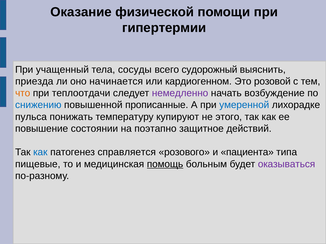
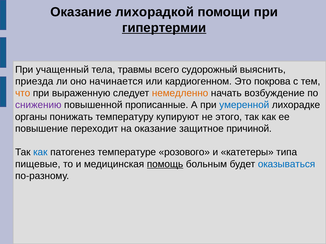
физической: физической -> лихорадкой (155, 12)
гипертермии underline: none -> present (164, 28)
сосуды: сосуды -> травмы (135, 70)
розовой: розовой -> покрова (272, 82)
теплоотдачи: теплоотдачи -> выраженную (81, 93)
немедленно colour: purple -> orange (180, 93)
снижению colour: blue -> purple (38, 105)
пульса: пульса -> органы (31, 117)
состоянии: состоянии -> переходит (94, 129)
на поэтапно: поэтапно -> оказание (155, 129)
действий: действий -> причиной (249, 129)
справляется: справляется -> температуре (127, 153)
пациента: пациента -> катетеры (247, 153)
оказываться colour: purple -> blue (287, 164)
